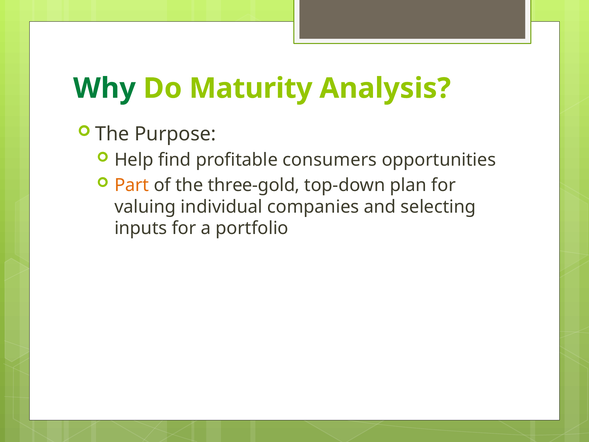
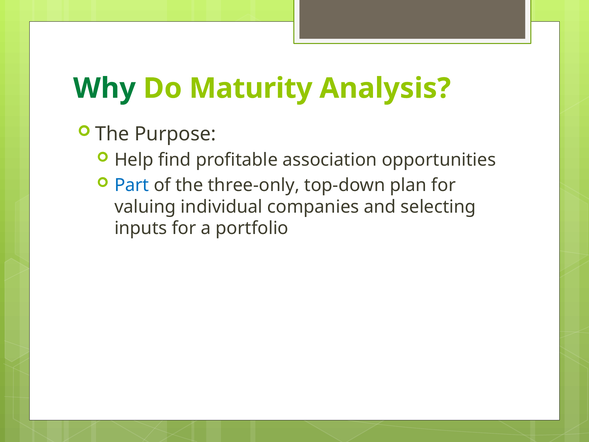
consumers: consumers -> association (330, 160)
Part colour: orange -> blue (132, 185)
three-gold: three-gold -> three-only (254, 185)
